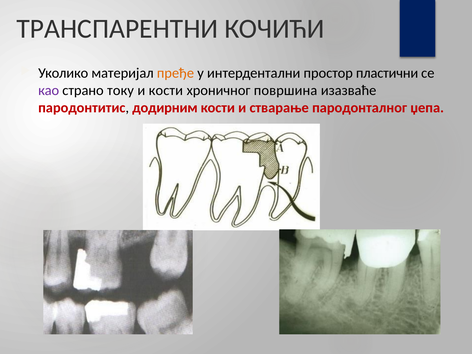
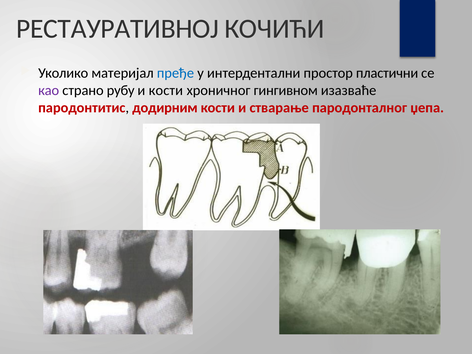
ТРАНСПАРЕНТНИ: ТРАНСПАРЕНТНИ -> РЕСТАУРАТИВНОЈ (118, 29)
пређе colour: orange -> blue (175, 73)
току: току -> рубу (121, 90)
површина: површина -> гингивном (286, 90)
